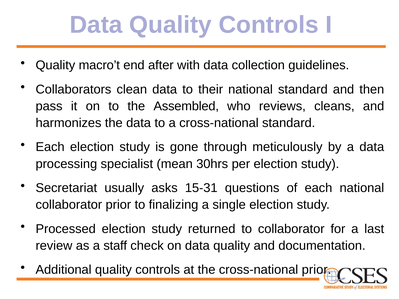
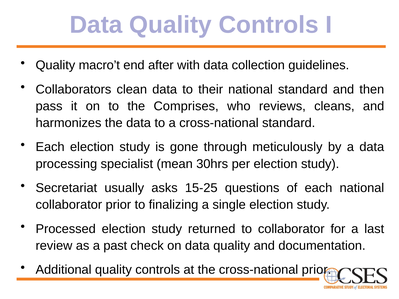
Assembled: Assembled -> Comprises (186, 106)
15-31: 15-31 -> 15-25 (201, 188)
staff: staff -> past (115, 246)
